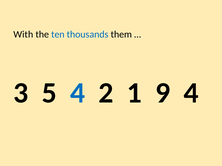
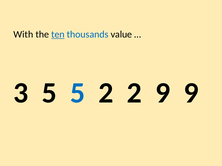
ten underline: none -> present (58, 34)
them: them -> value (121, 34)
5 4: 4 -> 5 (78, 93)
2 1: 1 -> 2 (134, 93)
9 4: 4 -> 9 (191, 93)
